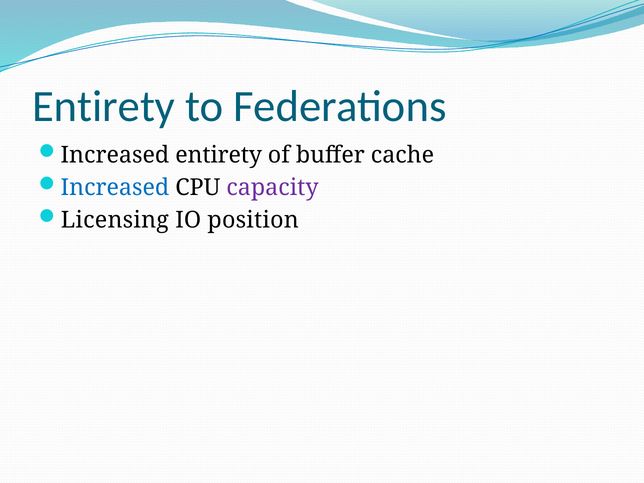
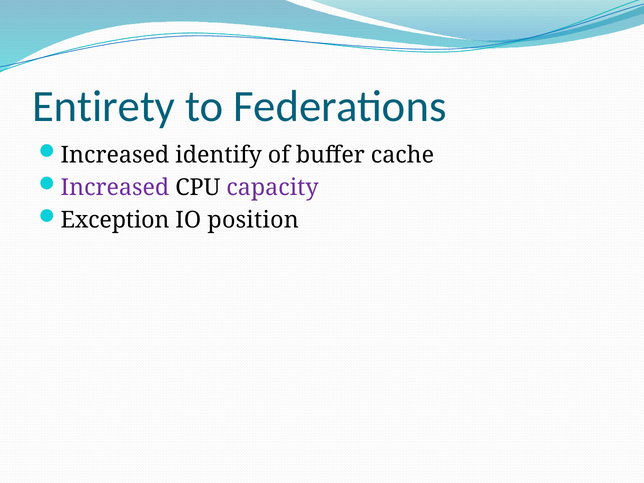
Increased entirety: entirety -> identify (219, 155)
Increased colour: blue -> purple (115, 188)
Licensing: Licensing -> Exception (115, 220)
